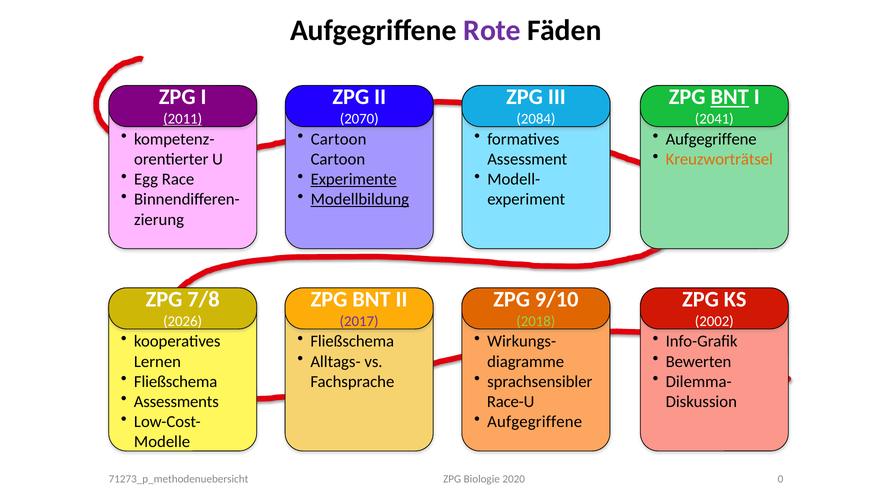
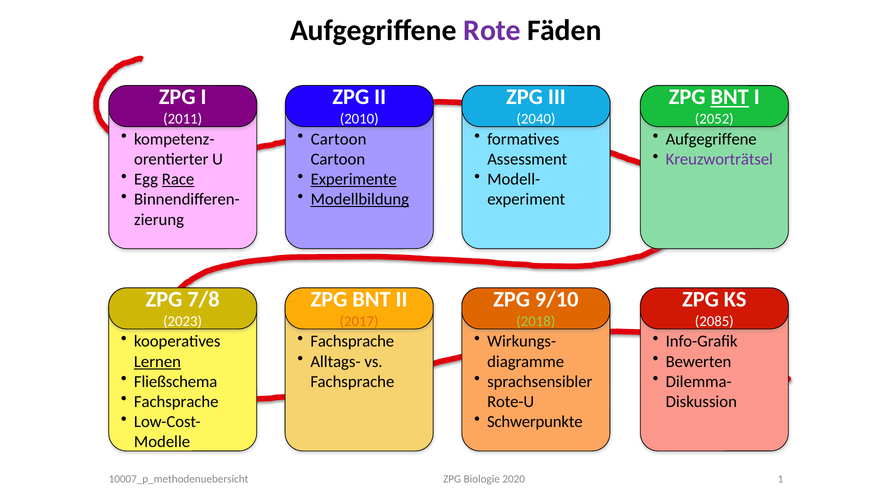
2011 underline: present -> none (183, 119)
2070: 2070 -> 2010 (359, 119)
2084: 2084 -> 2040 (536, 119)
2041: 2041 -> 2052 (714, 119)
Kreuzworträtsel colour: orange -> purple (719, 159)
Race underline: none -> present (178, 179)
2026: 2026 -> 2023 (183, 321)
2017 colour: purple -> orange (359, 321)
2002: 2002 -> 2085 (714, 321)
Fließschema: Fließschema -> Fachsprache (352, 341)
Lernen underline: none -> present (157, 361)
Assessments: Assessments -> Fachsprache (176, 402)
Race-U: Race-U -> Rote-U (511, 402)
Aufgegriffene: Aufgegriffene -> Schwerpunkte (535, 422)
71273_p_methodenuebersicht: 71273_p_methodenuebersicht -> 10007_p_methodenuebersicht (179, 479)
0: 0 -> 1 (781, 479)
